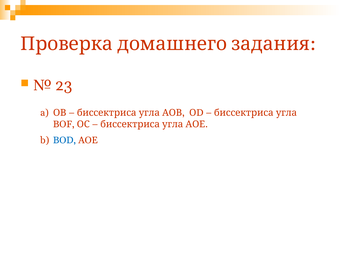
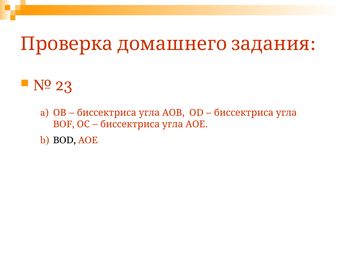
BOD colour: blue -> black (65, 141)
